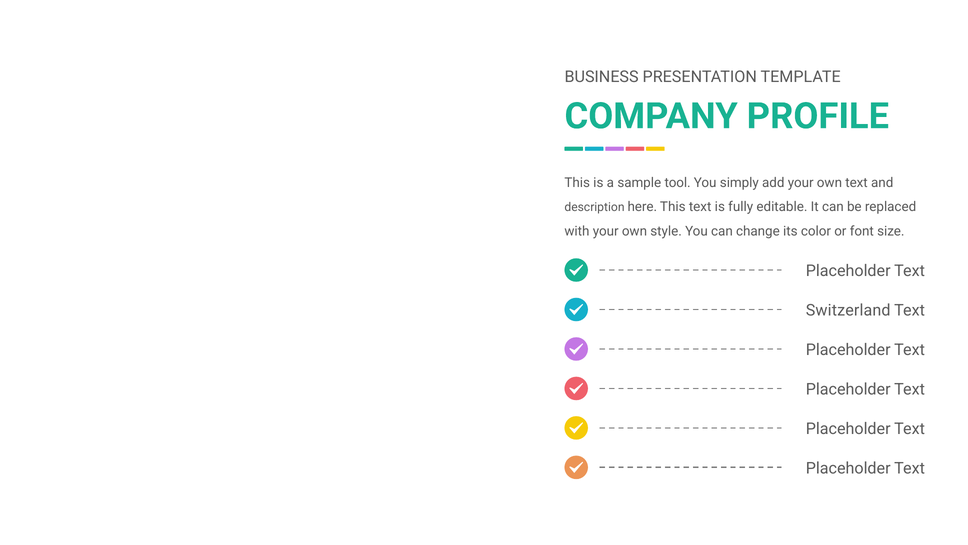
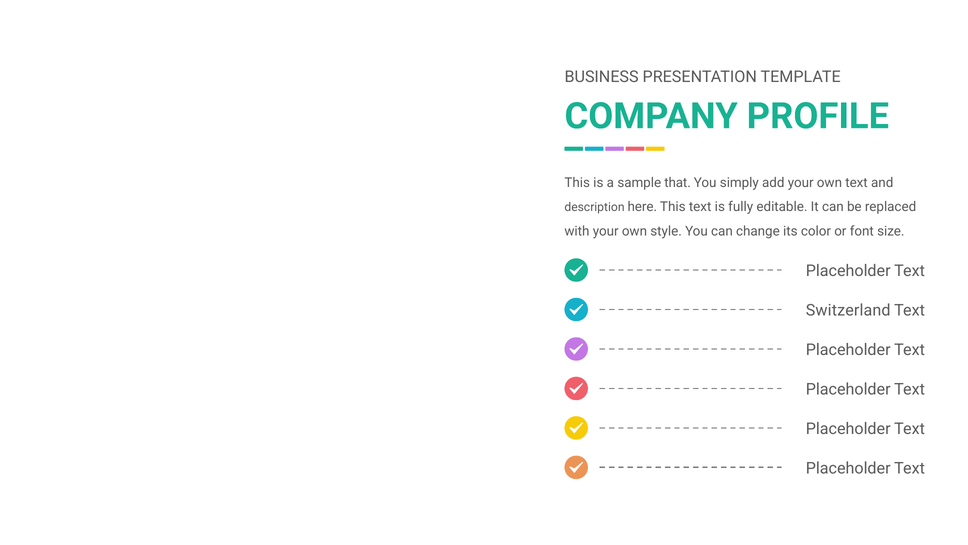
tool: tool -> that (678, 183)
